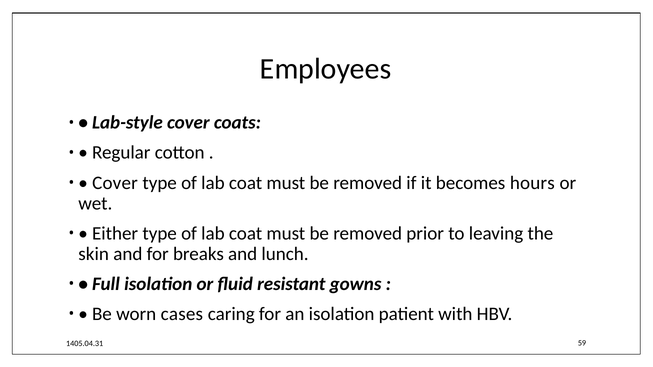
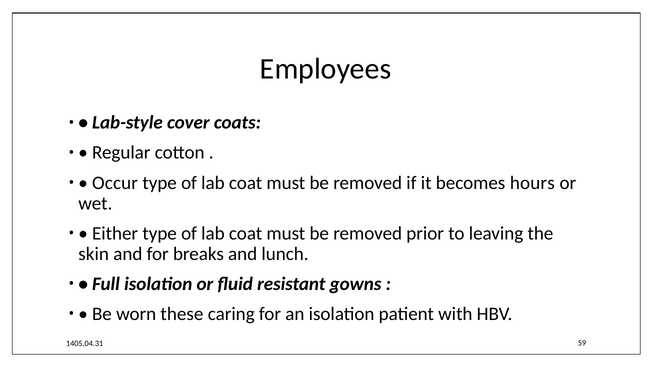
Cover: Cover -> Occur (115, 183)
cases: cases -> these (182, 314)
